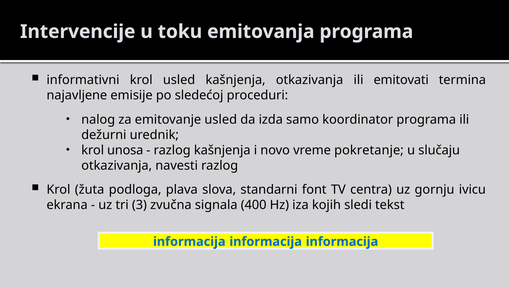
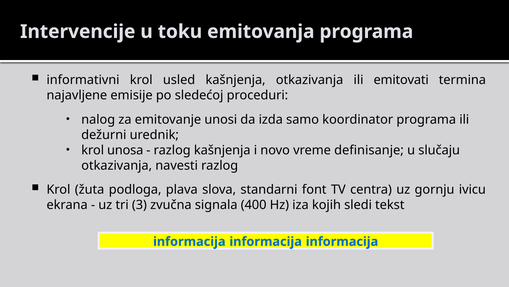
emitovanje usled: usled -> unosi (221, 119)
pokretanje: pokretanje -> definisanje (369, 150)
